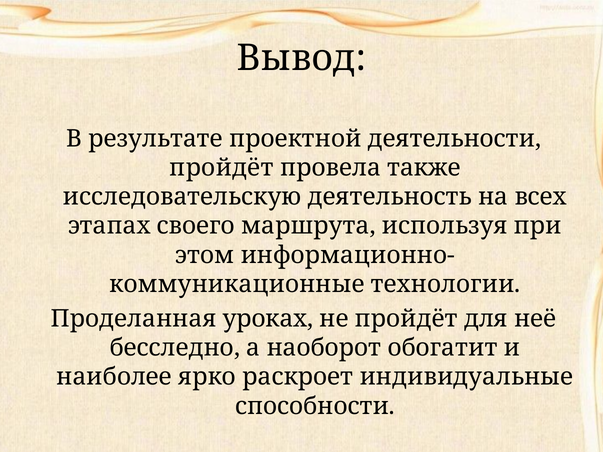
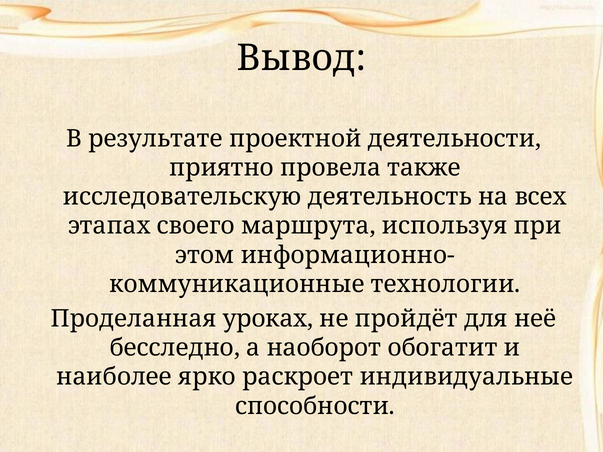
пройдёт: пройдёт -> приятно (222, 168)
